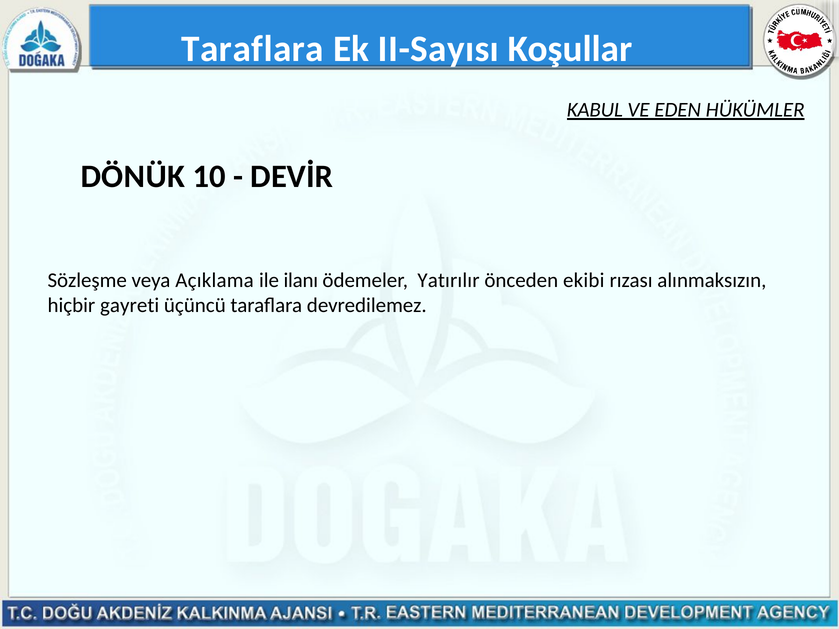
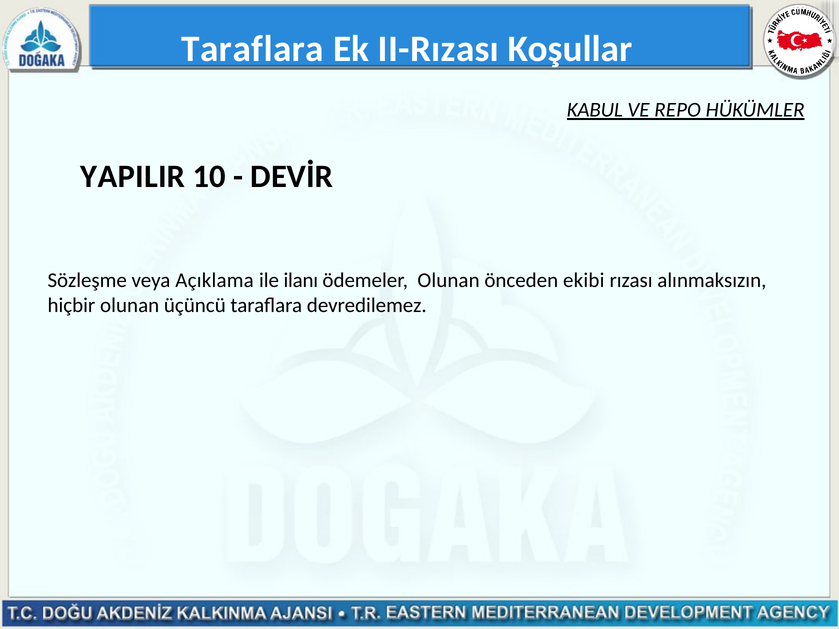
II-Sayısı: II-Sayısı -> II-Rızası (438, 49)
EDEN: EDEN -> REPO (678, 110)
DÖNÜK: DÖNÜK -> YAPILIR (133, 177)
ödemeler Yatırılır: Yatırılır -> Olunan (449, 280)
hiçbir gayreti: gayreti -> olunan (130, 306)
